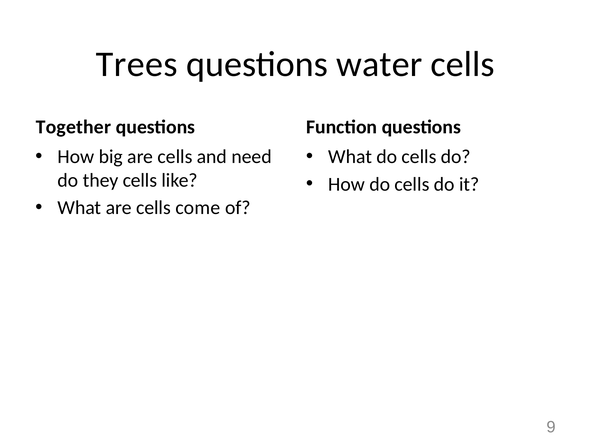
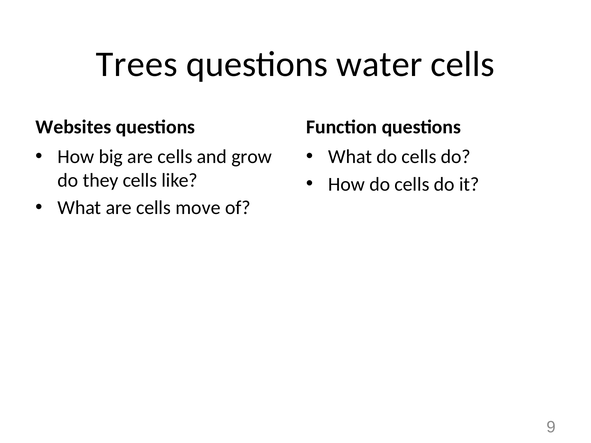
Together: Together -> Websites (73, 127)
need: need -> grow (252, 157)
come: come -> move (198, 208)
